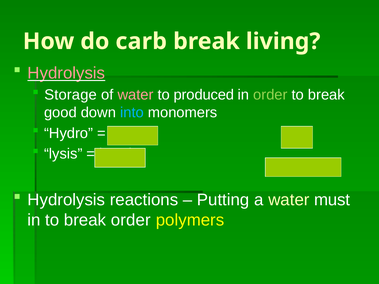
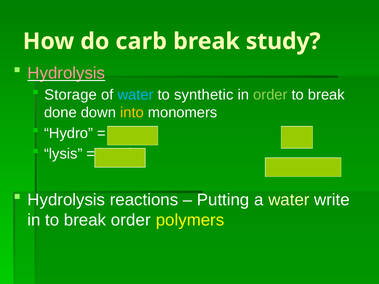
living: living -> study (283, 41)
water colour: pink -> light blue (136, 95)
produced: produced -> synthetic (204, 95)
good: good -> done (60, 113)
into colour: light blue -> yellow (132, 113)
must: must -> write (332, 200)
